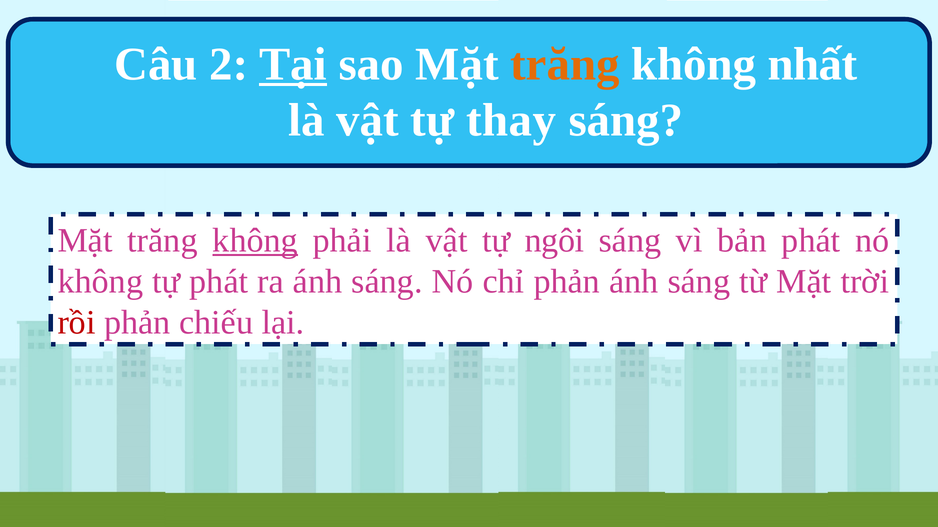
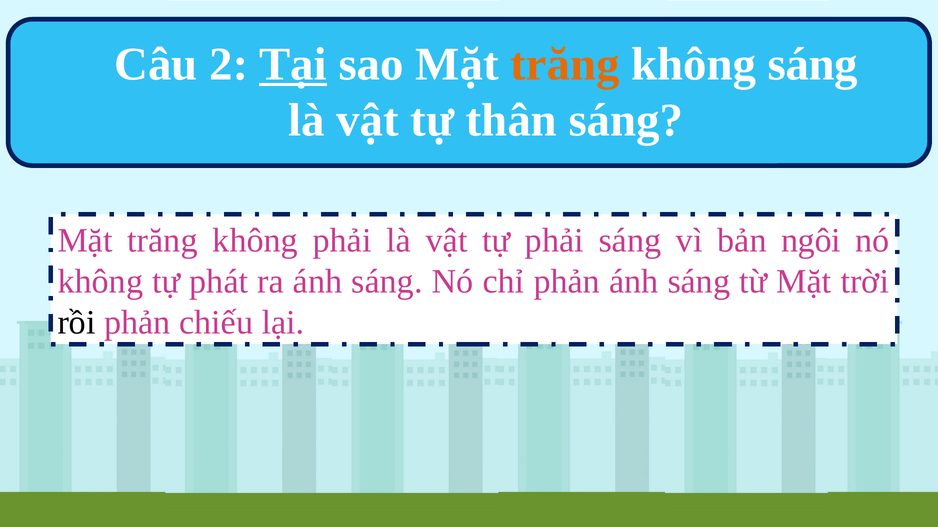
không nhất: nhất -> sáng (813, 64)
thay: thay -> thân (511, 121)
không underline: present -> none (255, 241)
tự ngôi: ngôi -> phải (554, 241)
bản phát: phát -> ngôi (811, 241)
rồi colour: red -> black (77, 323)
